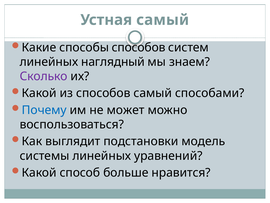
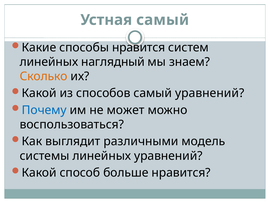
способы способов: способов -> нравится (139, 47)
Сколько colour: purple -> orange (44, 76)
самый способами: способами -> уравнений (210, 93)
подстановки: подстановки -> различными (141, 141)
